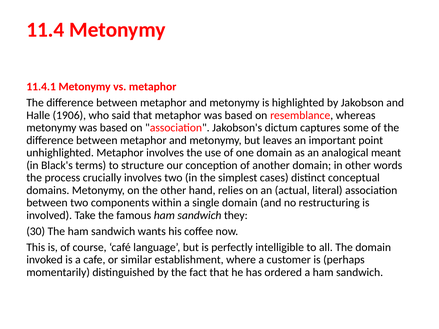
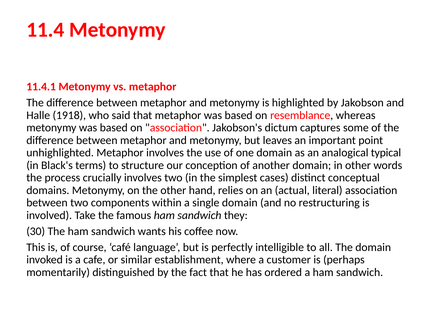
1906: 1906 -> 1918 (69, 115)
meant: meant -> typical (386, 153)
